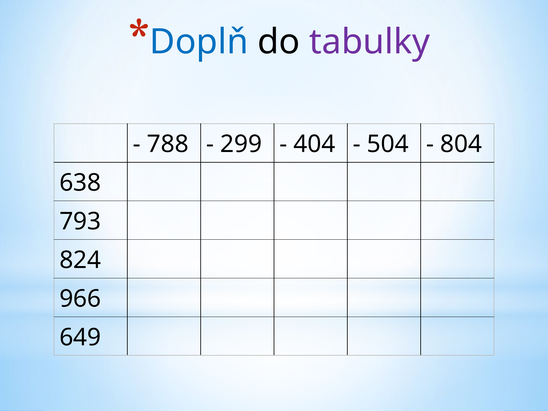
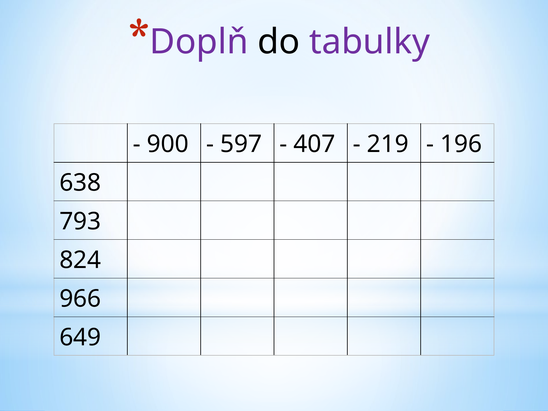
Doplň colour: blue -> purple (199, 42)
788: 788 -> 900 (168, 144)
299: 299 -> 597 (241, 144)
404: 404 -> 407 (314, 144)
504: 504 -> 219 (388, 144)
804: 804 -> 196 (461, 144)
